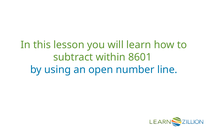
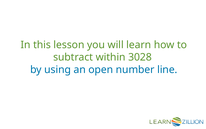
8601: 8601 -> 3028 (140, 57)
